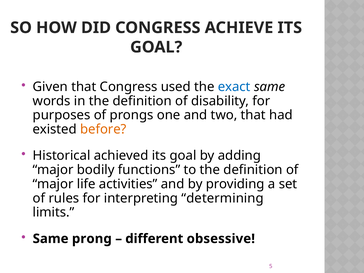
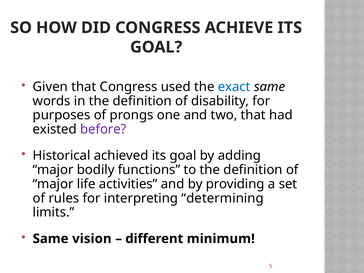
before colour: orange -> purple (103, 129)
prong: prong -> vision (92, 239)
obsessive: obsessive -> minimum (221, 239)
